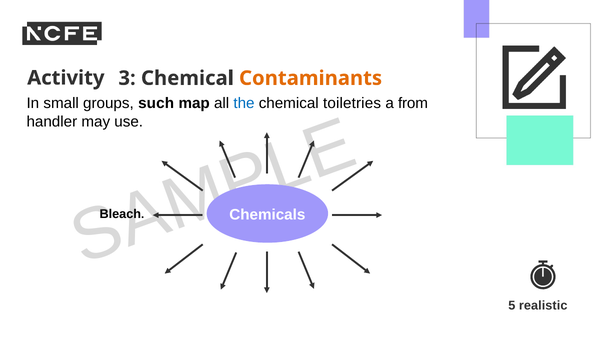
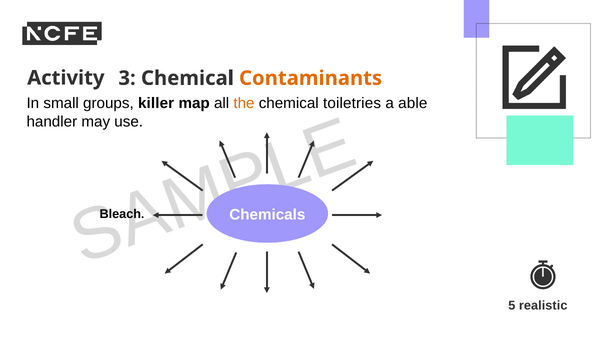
such: such -> killer (156, 103)
the colour: blue -> orange (244, 103)
from: from -> able (413, 103)
